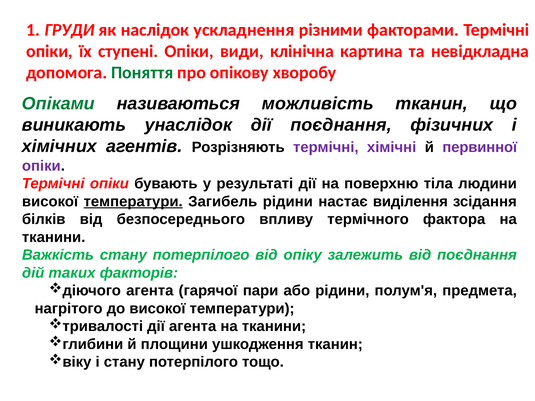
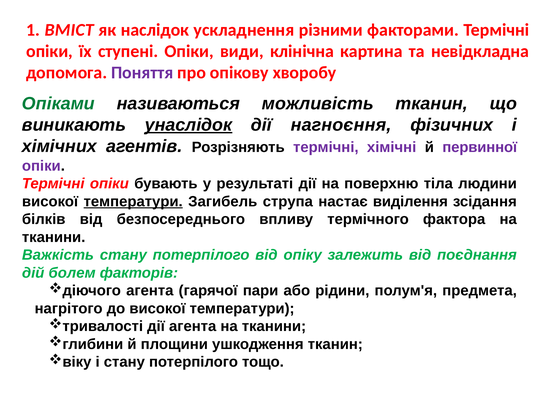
ГРУДИ: ГРУДИ -> ВМІСТ (69, 30)
Поняття colour: green -> purple (142, 73)
унаслідок underline: none -> present (189, 125)
дії поєднання: поєднання -> нагноєння (341, 125)
Загибель рідини: рідини -> струпа (288, 202)
таких: таких -> болем (72, 273)
